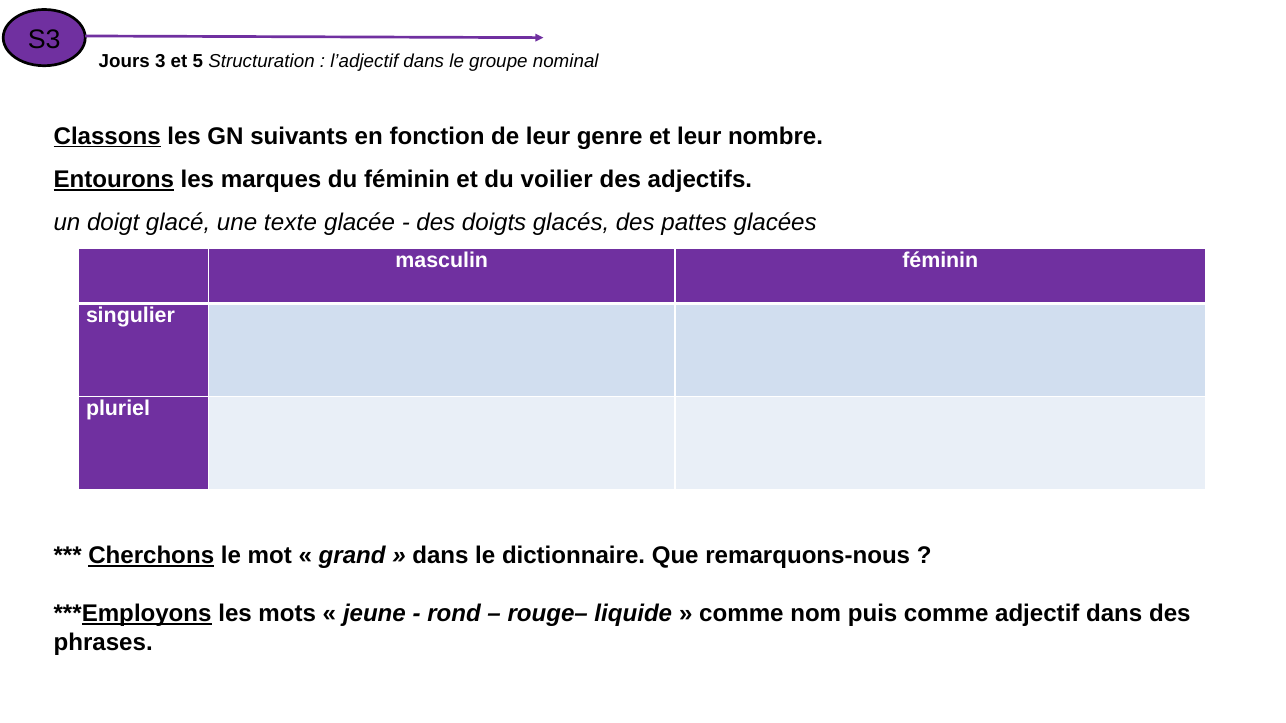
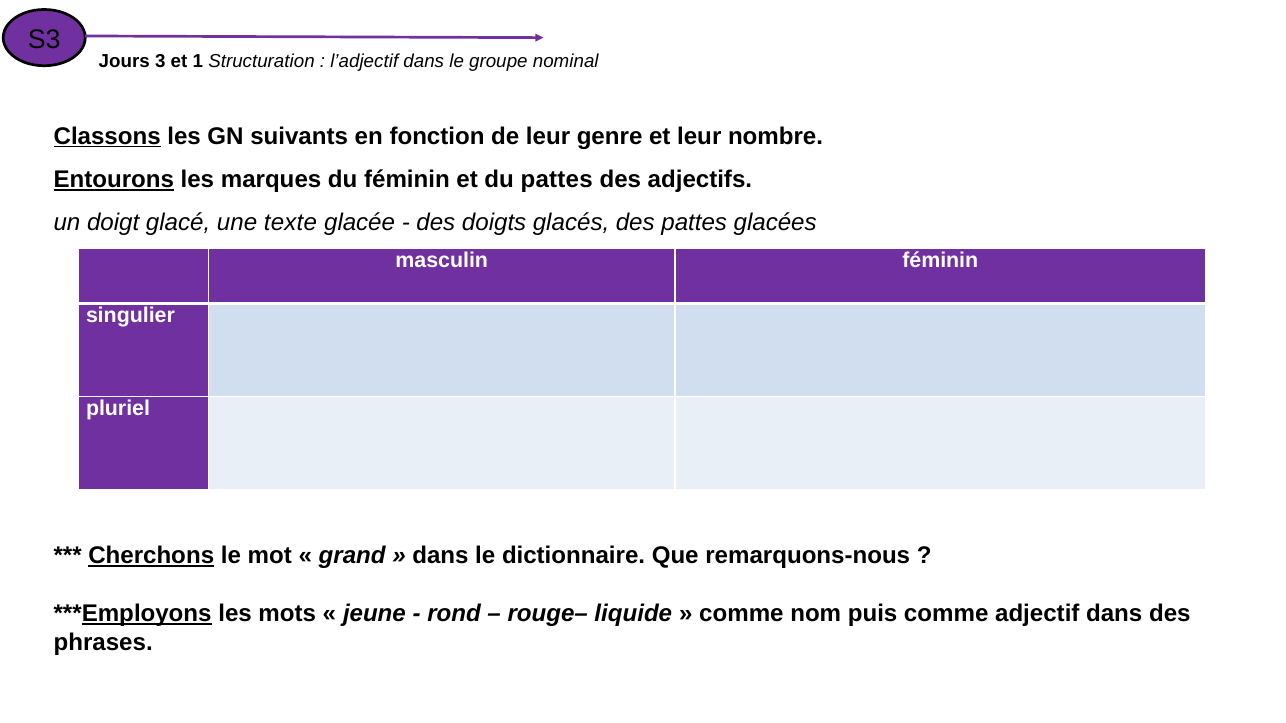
5: 5 -> 1 (198, 61)
du voilier: voilier -> pattes (557, 180)
